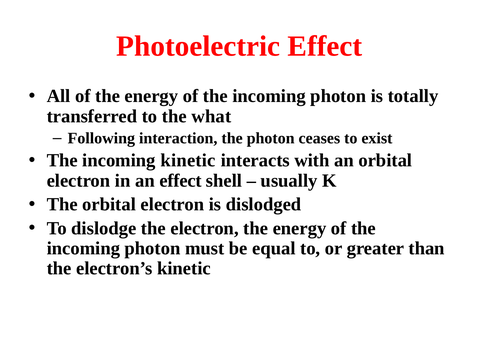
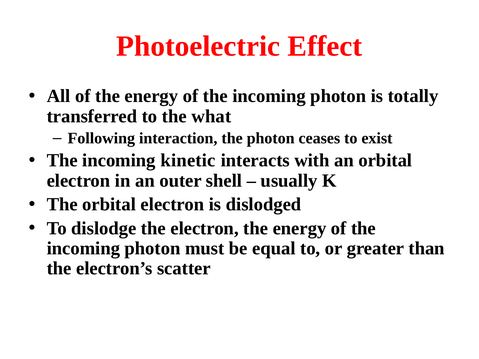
an effect: effect -> outer (181, 181)
electron’s kinetic: kinetic -> scatter (184, 269)
